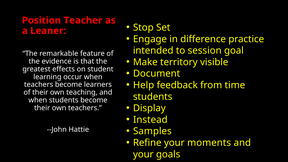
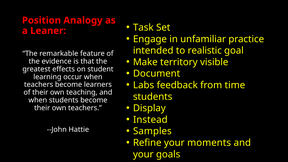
Teacher: Teacher -> Analogy (83, 20)
Stop: Stop -> Task (143, 28)
difference: difference -> unfamiliar (203, 39)
session: session -> realistic (205, 51)
Help: Help -> Labs (144, 85)
